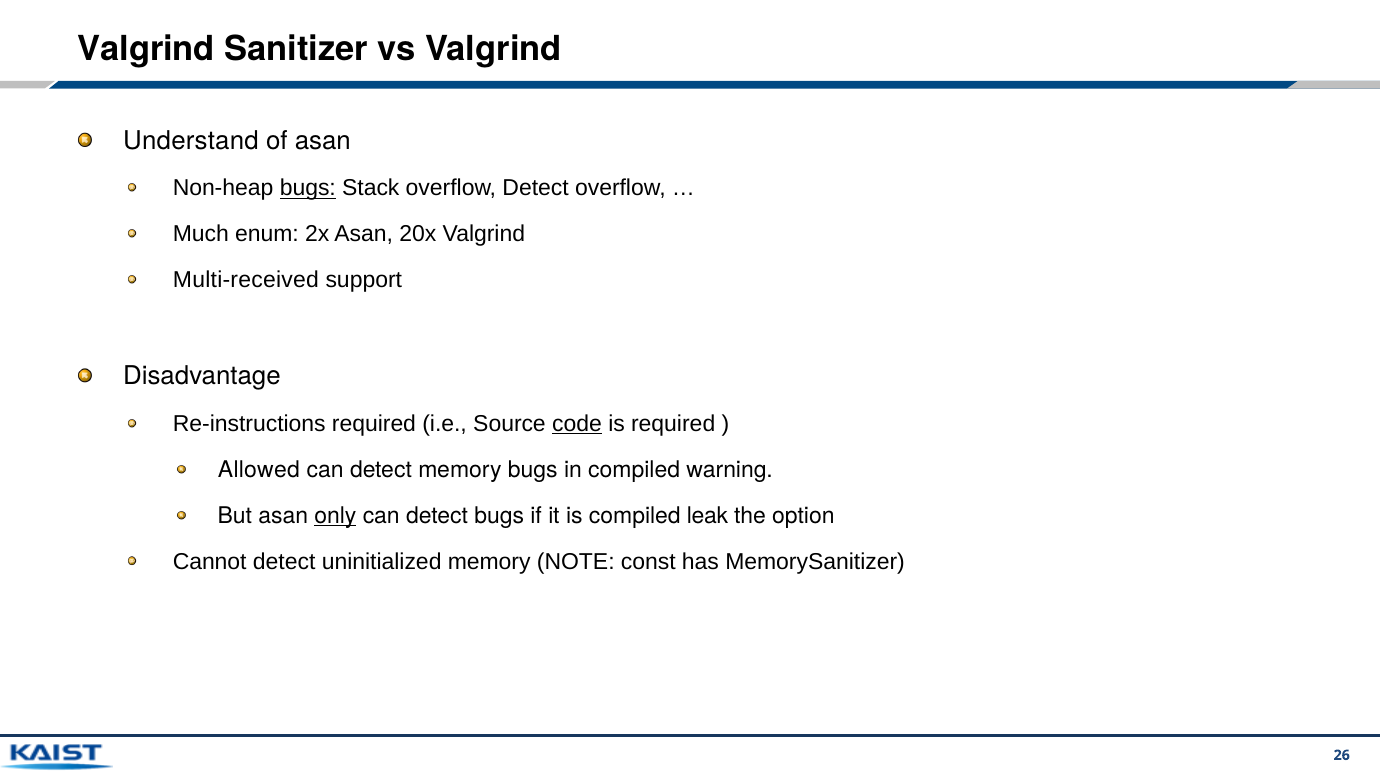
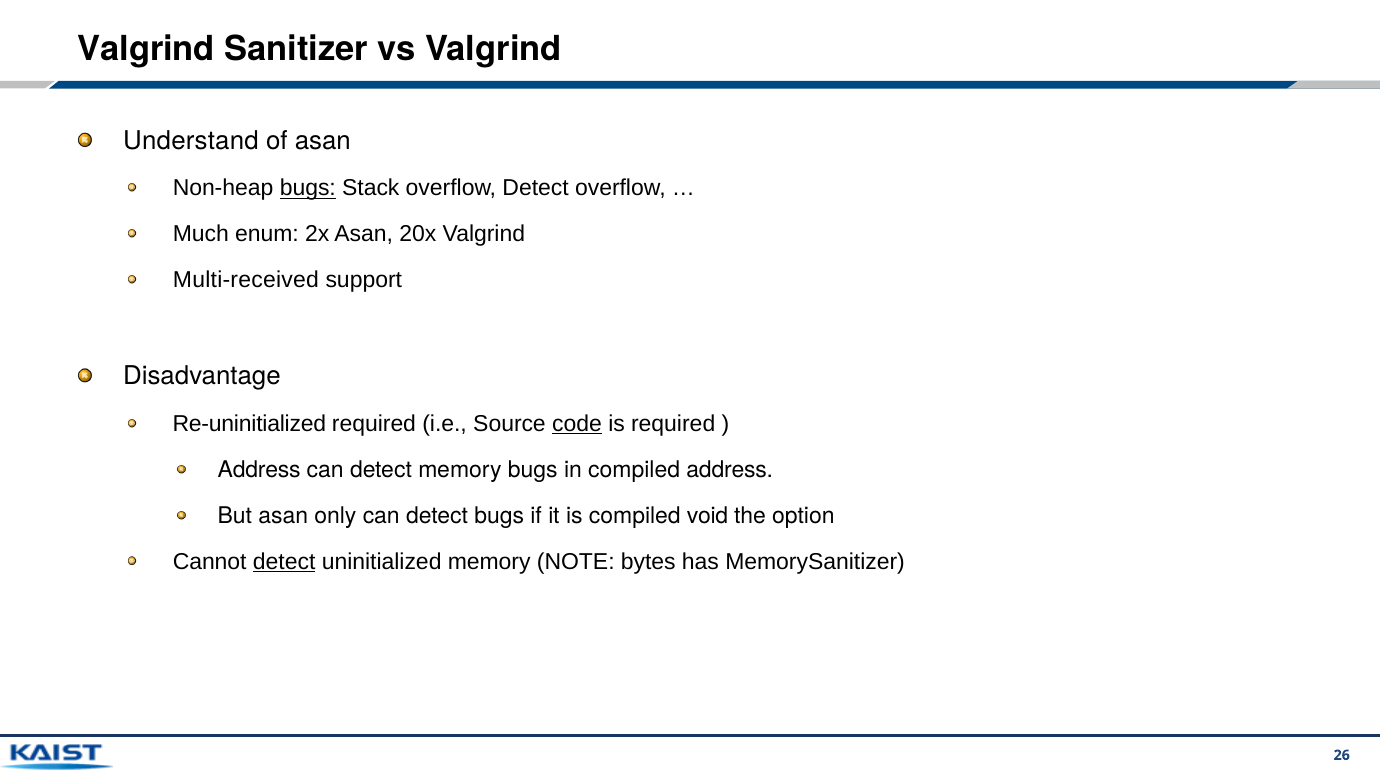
Re-instructions: Re-instructions -> Re-uninitialized (249, 424)
Allowed: Allowed -> Address (259, 470)
compiled warning: warning -> address (730, 470)
only underline: present -> none (335, 516)
leak: leak -> void (708, 516)
detect underline: none -> present (284, 562)
const: const -> bytes (648, 562)
